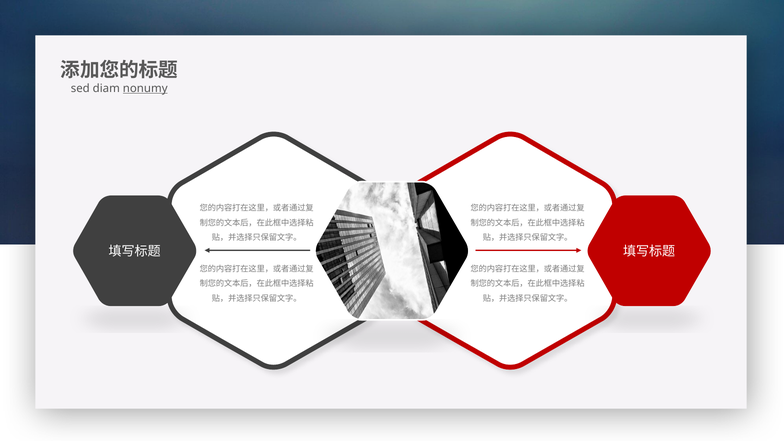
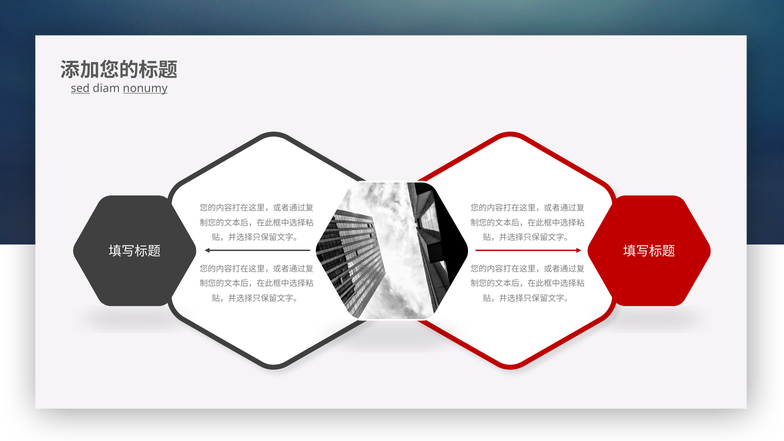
sed underline: none -> present (80, 88)
